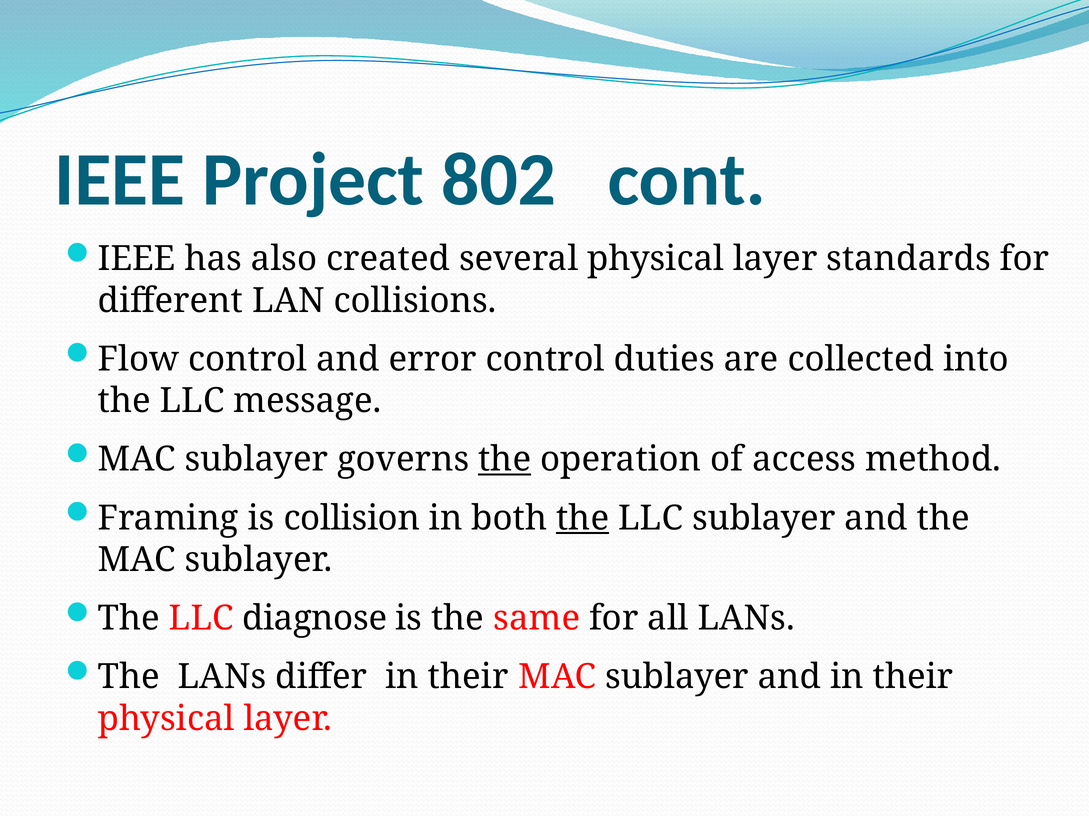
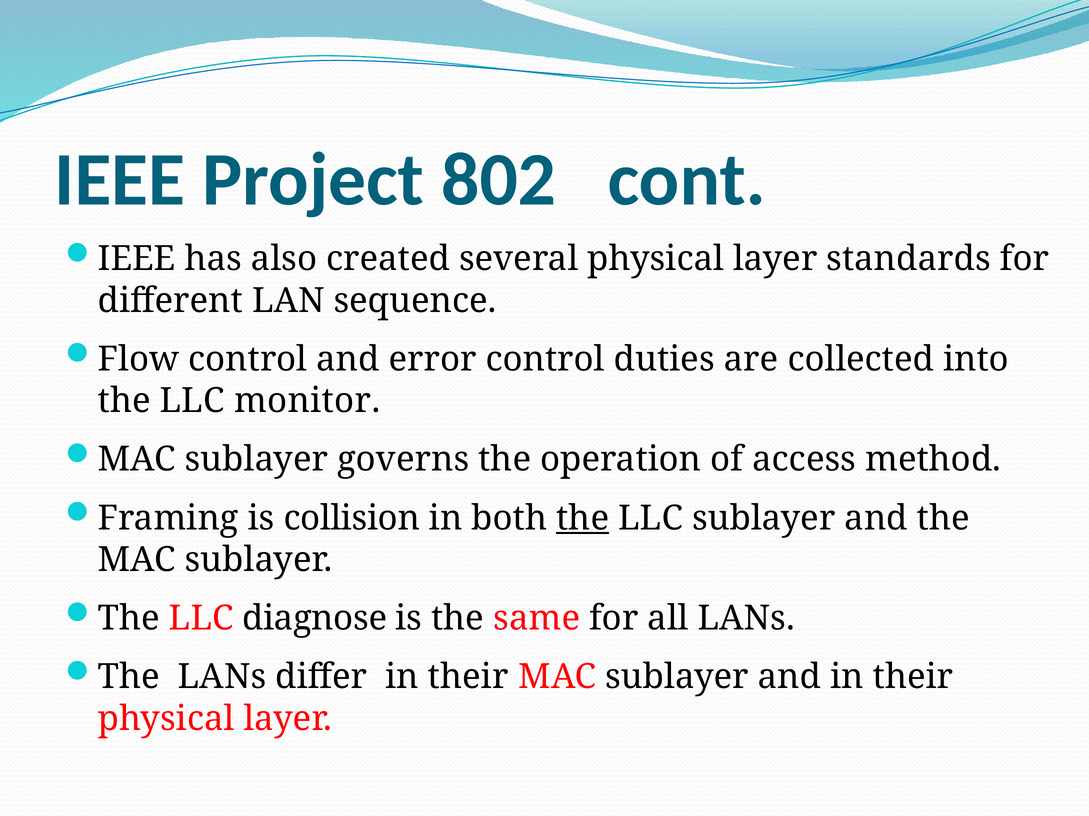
collisions: collisions -> sequence (415, 301)
message: message -> monitor (307, 401)
the underline: present -> none (505, 460)
